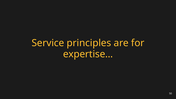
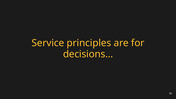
expertise…: expertise… -> decisions… (88, 54)
